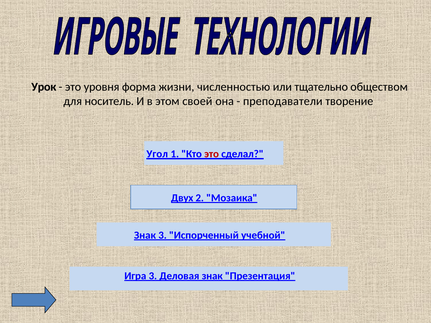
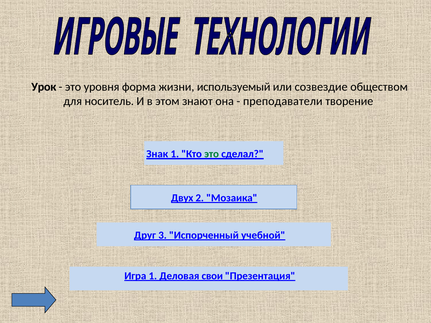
численностью: численностью -> используемый (234, 87)
тщательно: тщательно -> созвездие (321, 87)
своей: своей -> знают (197, 101)
Угол: Угол -> Знак (157, 154)
это colour: red -> green (212, 154)
Знак: Знак -> Друг (145, 235)
Игра 3: 3 -> 1 (153, 276)
Деловая знак: знак -> свои (212, 276)
